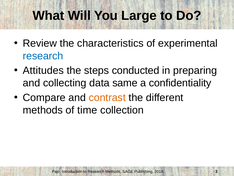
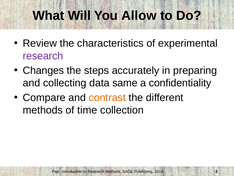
Large: Large -> Allow (139, 16)
research colour: blue -> purple (43, 56)
Attitudes: Attitudes -> Changes (43, 70)
conducted: conducted -> accurately (136, 70)
